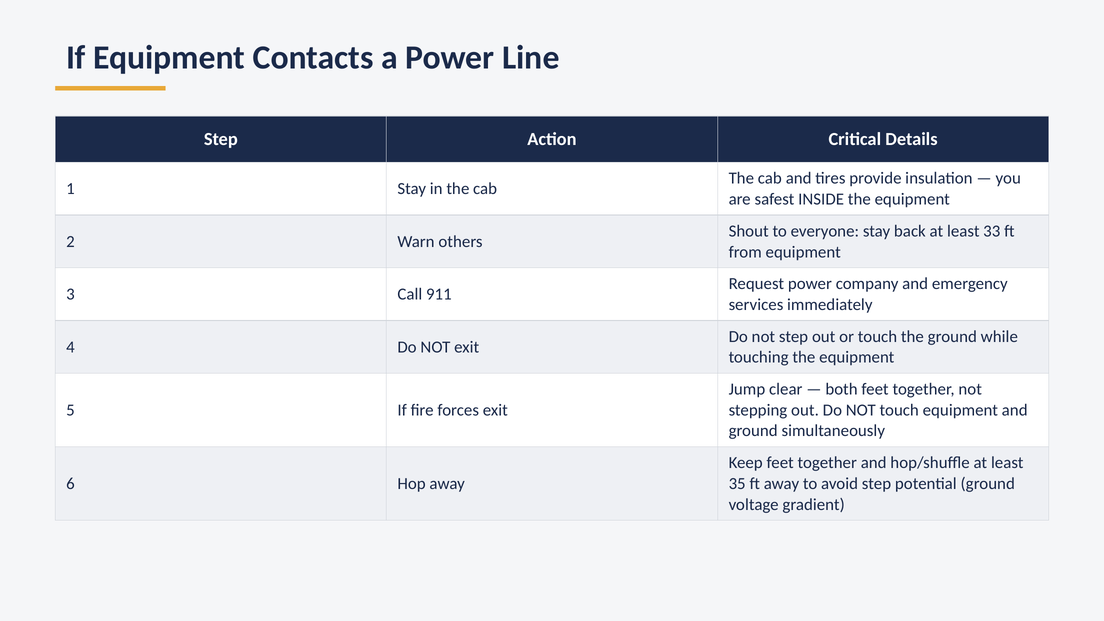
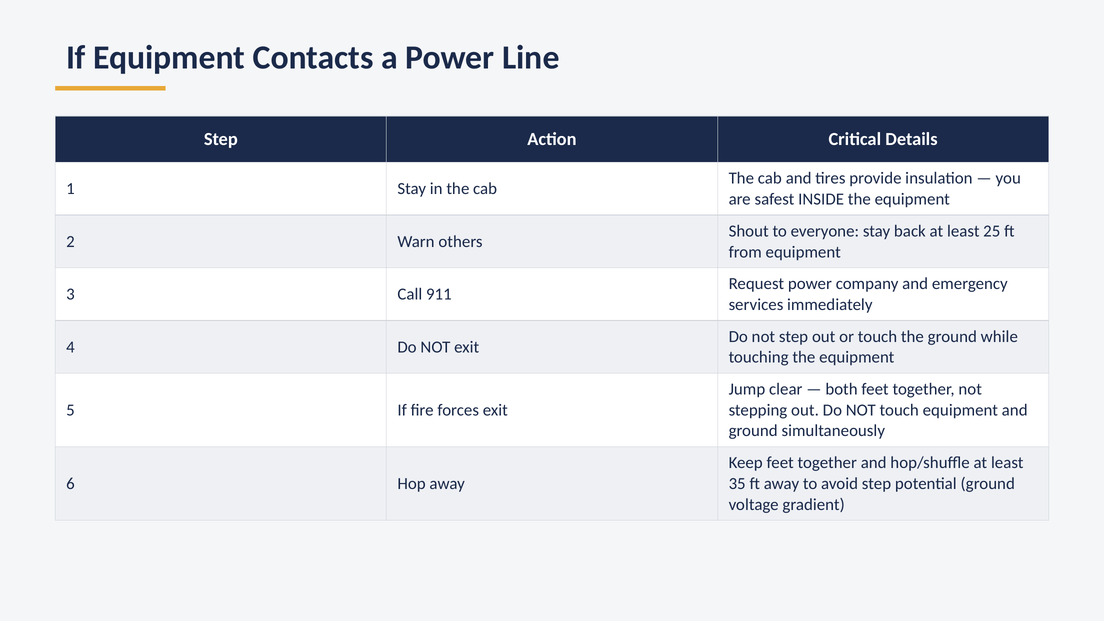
33: 33 -> 25 (992, 231)
